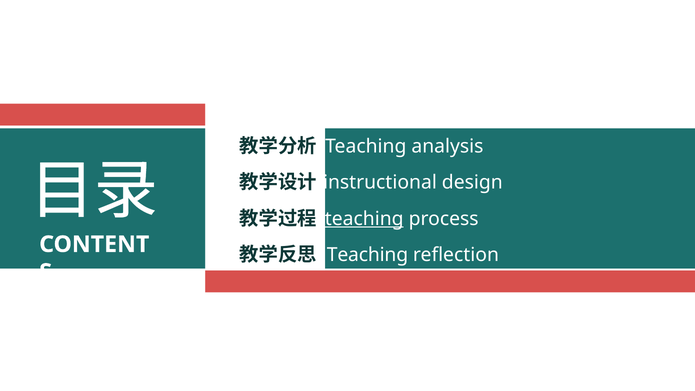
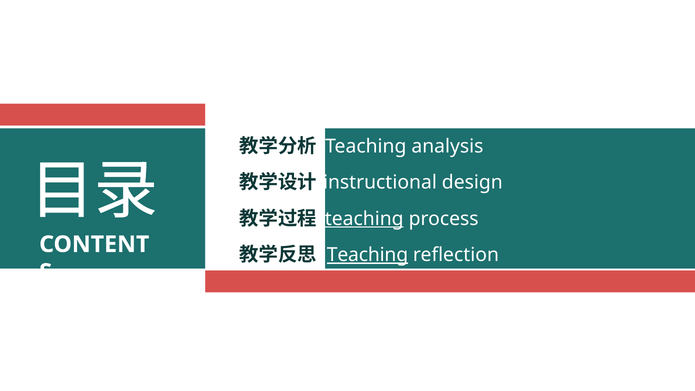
Teaching underline: none -> present (367, 255)
